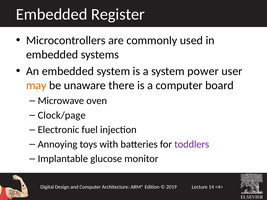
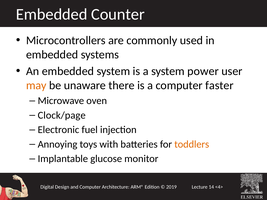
Register: Register -> Counter (118, 14)
board: board -> faster (220, 86)
toddlers colour: purple -> orange (192, 144)
